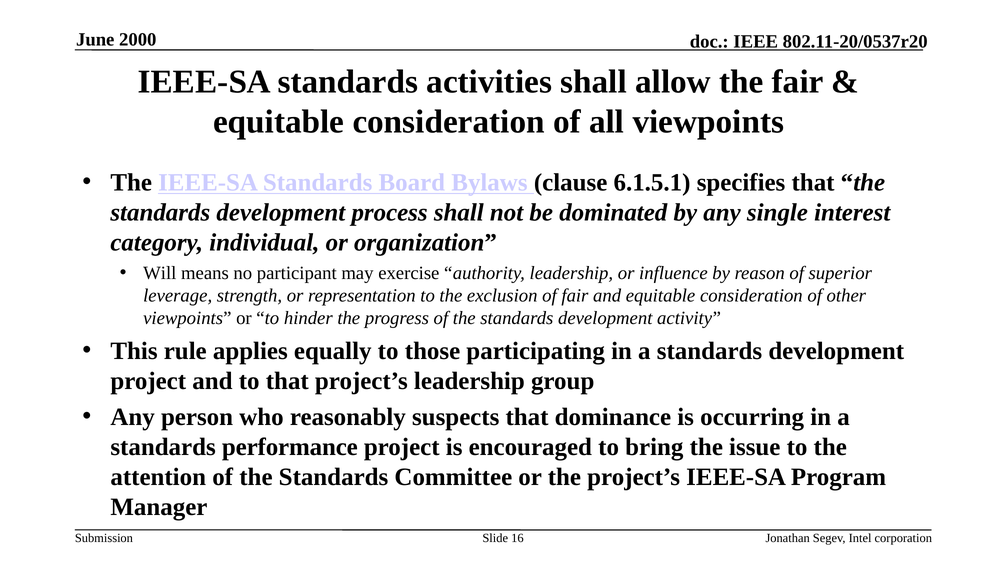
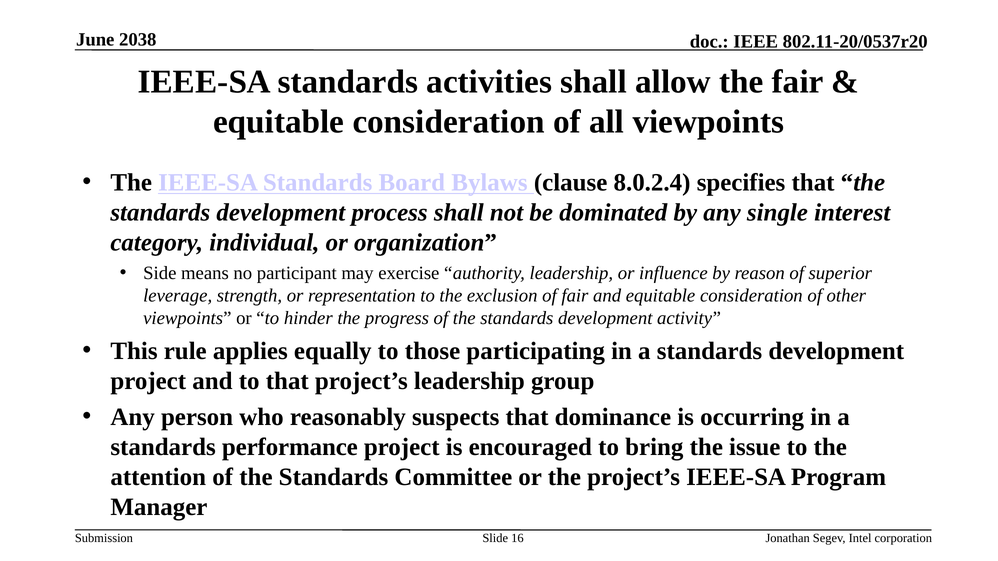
2000: 2000 -> 2038 (138, 40)
6.1.5.1: 6.1.5.1 -> 8.0.2.4 (652, 183)
Will: Will -> Side (160, 273)
